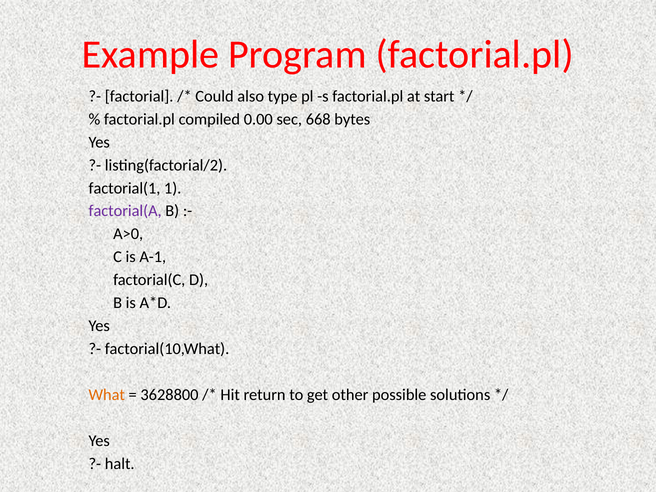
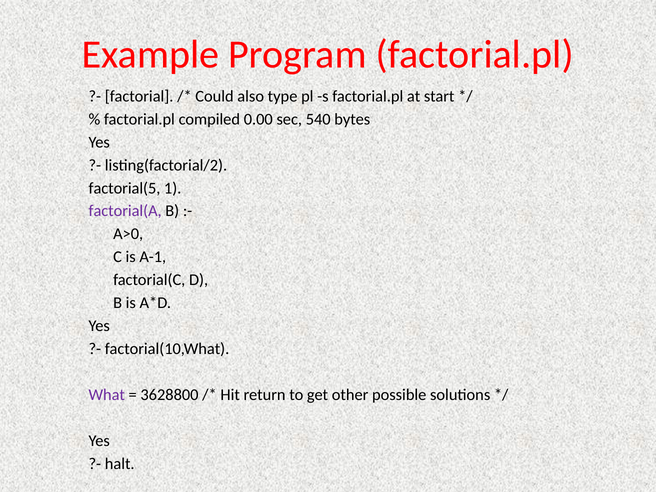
668: 668 -> 540 (318, 119)
factorial(1: factorial(1 -> factorial(5 (124, 188)
What colour: orange -> purple (107, 395)
